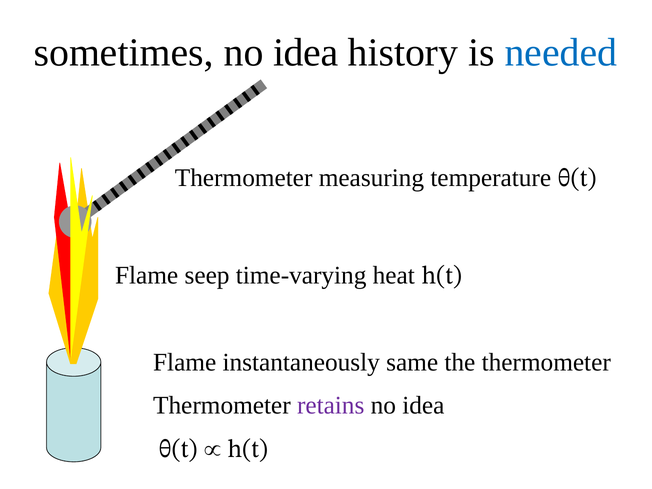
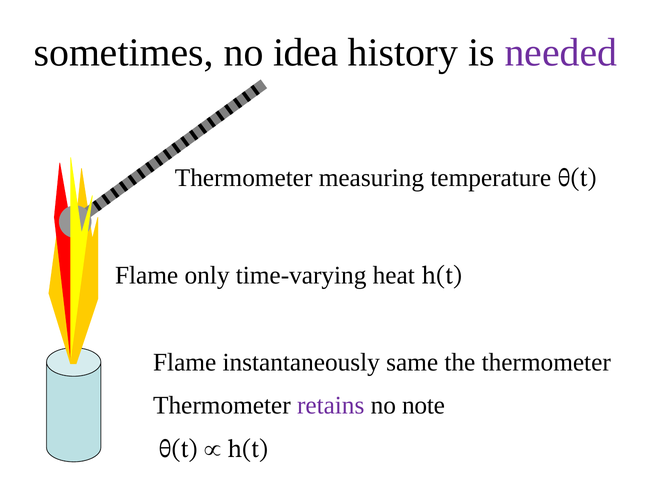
needed colour: blue -> purple (561, 53)
seep: seep -> only (207, 276)
idea: idea -> note (423, 406)
